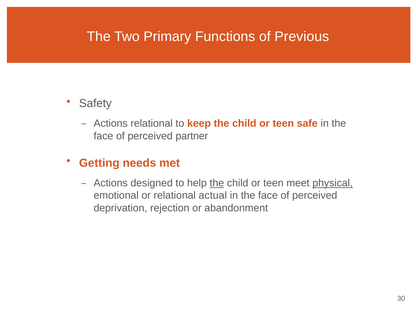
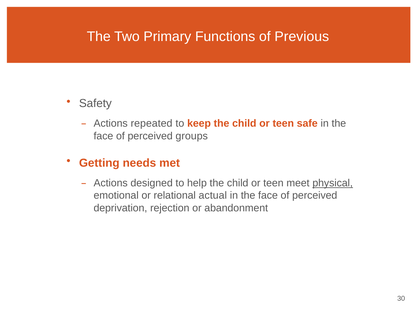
Actions relational: relational -> repeated (152, 123)
partner: partner -> groups (192, 136)
the underline: present -> none (217, 183)
